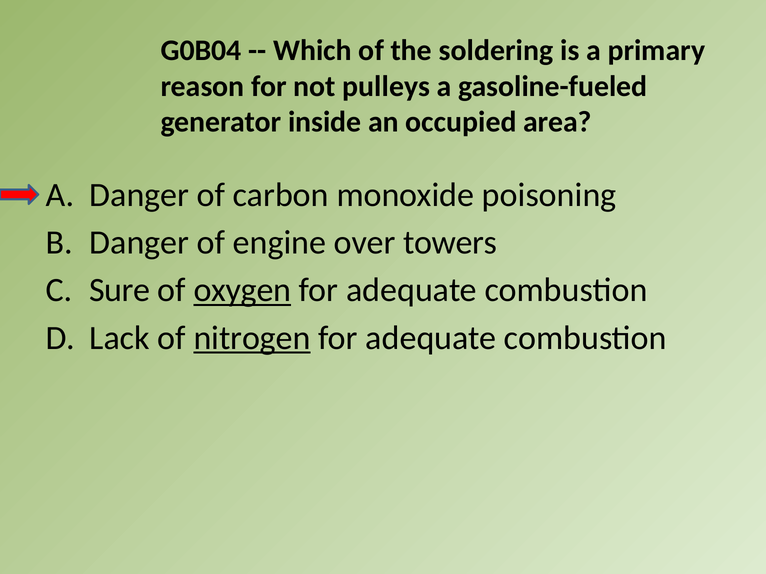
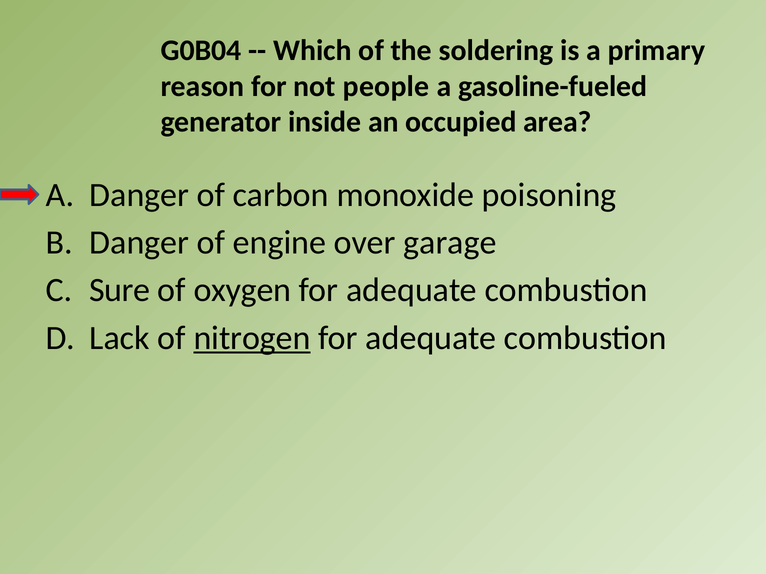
pulleys: pulleys -> people (386, 86)
towers: towers -> garage (450, 243)
oxygen underline: present -> none (242, 290)
